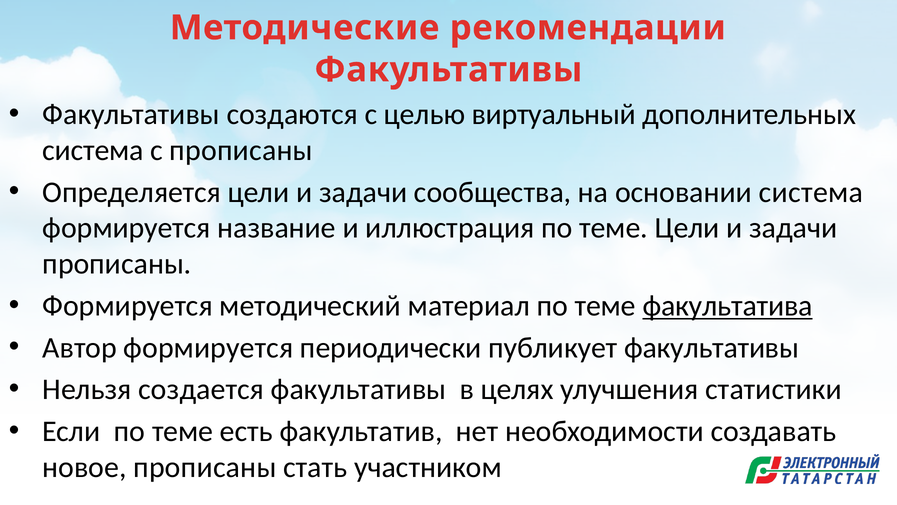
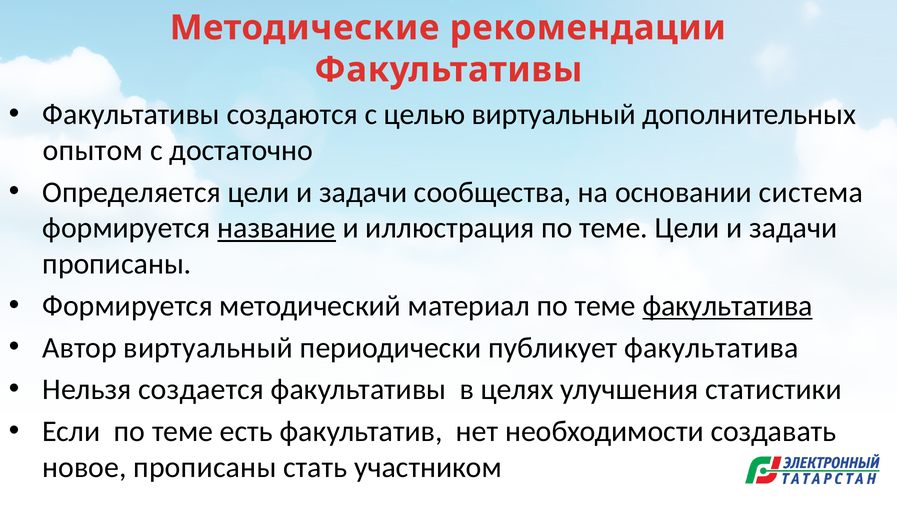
система: система -> опытом (93, 150)
с прописаны: прописаны -> достаточно (241, 150)
название underline: none -> present (277, 228)
Автор формируется: формируется -> виртуальный (208, 347)
публикует факультативы: факультативы -> факультатива (711, 347)
